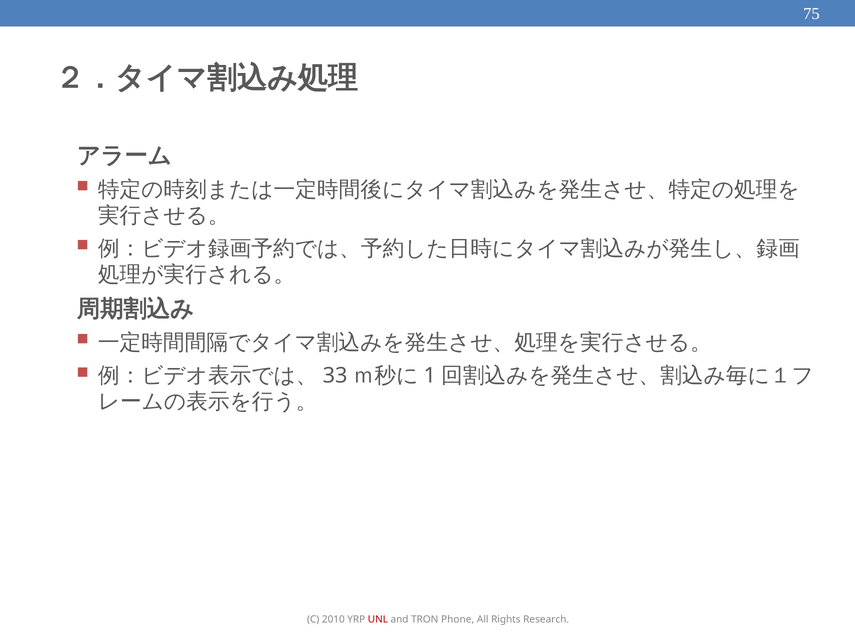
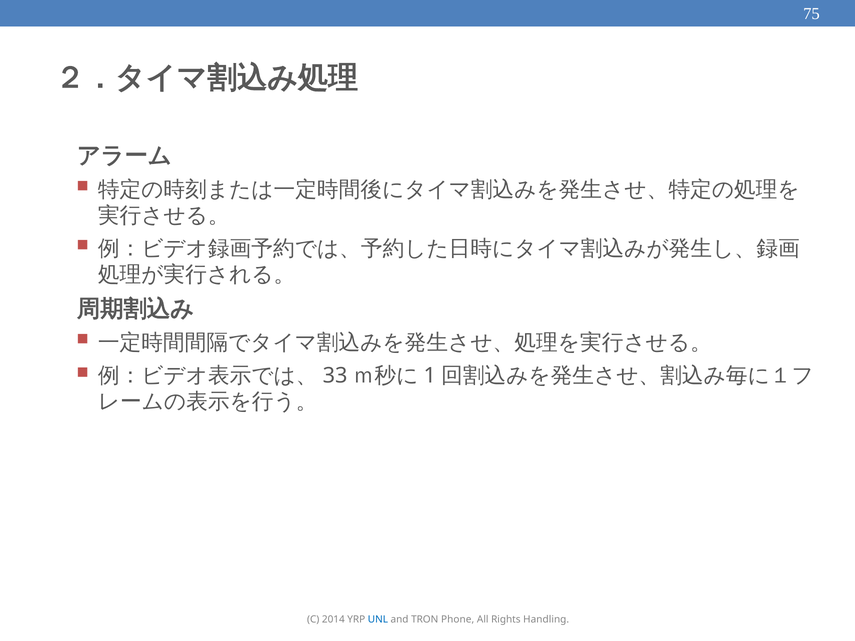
2010: 2010 -> 2014 (333, 620)
UNL colour: red -> blue (378, 620)
Research: Research -> Handling (546, 620)
